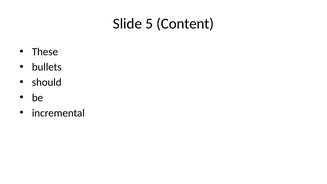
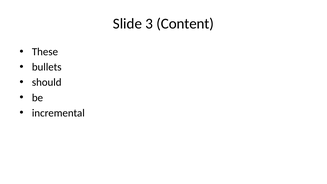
5: 5 -> 3 (149, 24)
